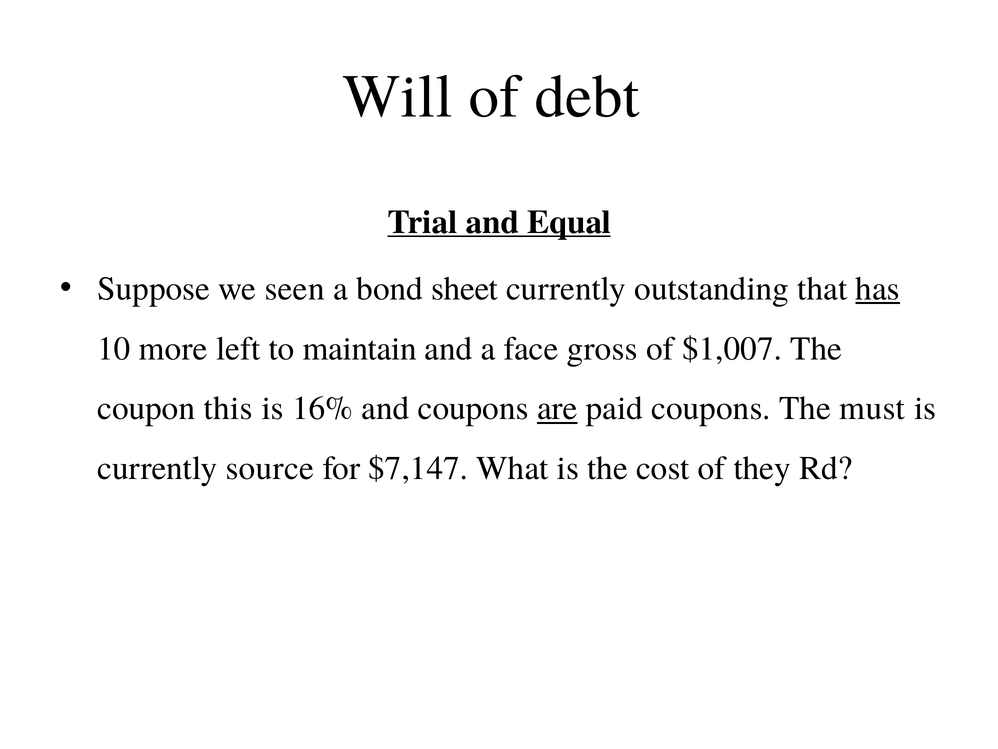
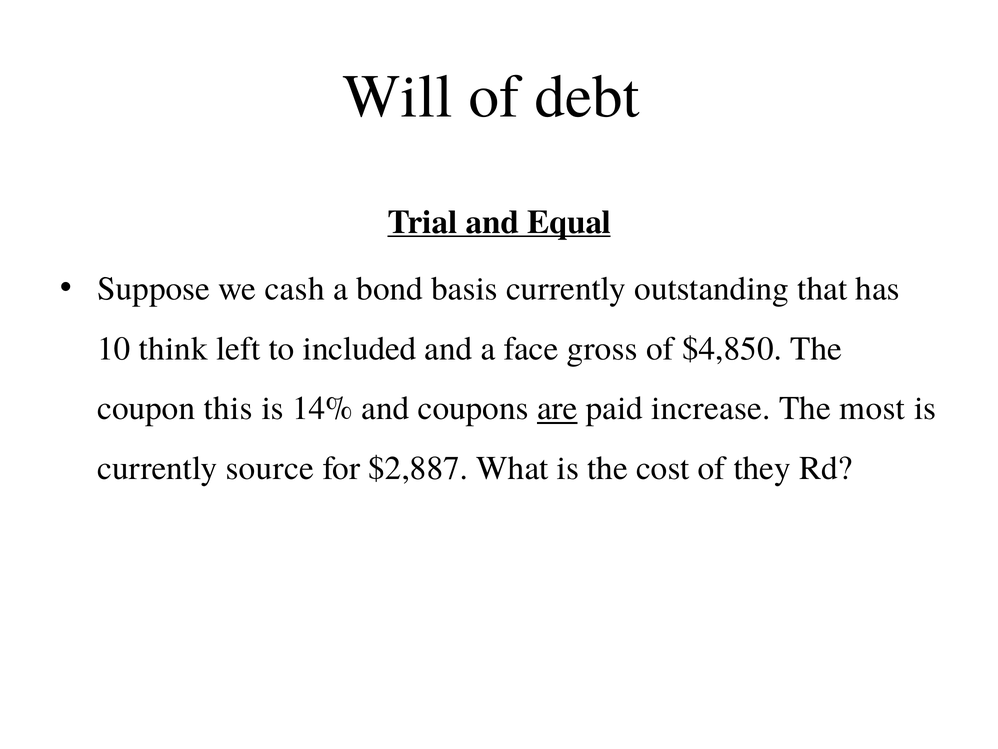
seen: seen -> cash (295, 288)
sheet: sheet -> basis (465, 288)
has underline: present -> none (878, 288)
more: more -> think (173, 348)
maintain: maintain -> included (360, 348)
$1,007: $1,007 -> $4,850 (732, 348)
16%: 16% -> 14% (323, 408)
paid coupons: coupons -> increase (711, 408)
must: must -> most (872, 408)
$7,147: $7,147 -> $2,887 (418, 468)
